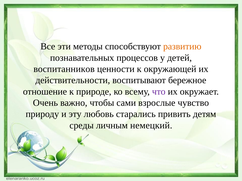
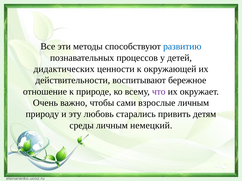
развитию colour: orange -> blue (182, 47)
воспитанников: воспитанников -> дидактических (64, 69)
взрослые чувство: чувство -> личным (193, 103)
